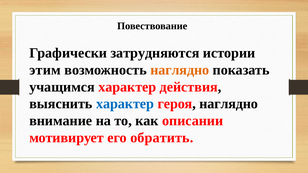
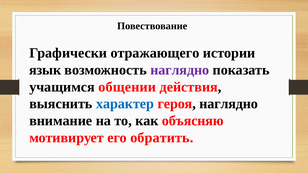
затрудняются: затрудняются -> отражающего (155, 53)
этим: этим -> язык (45, 70)
наглядно colour: orange -> purple (180, 70)
учащимся характер: характер -> общении (127, 87)
описании: описании -> объясняю (193, 121)
